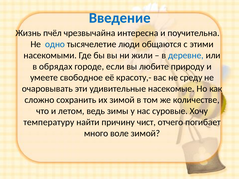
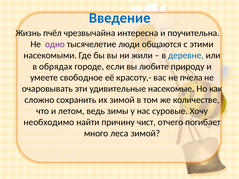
одно colour: blue -> purple (55, 44)
среду: среду -> пчела (191, 78)
температуру: температуру -> необходимо (49, 122)
воле: воле -> леса (119, 134)
